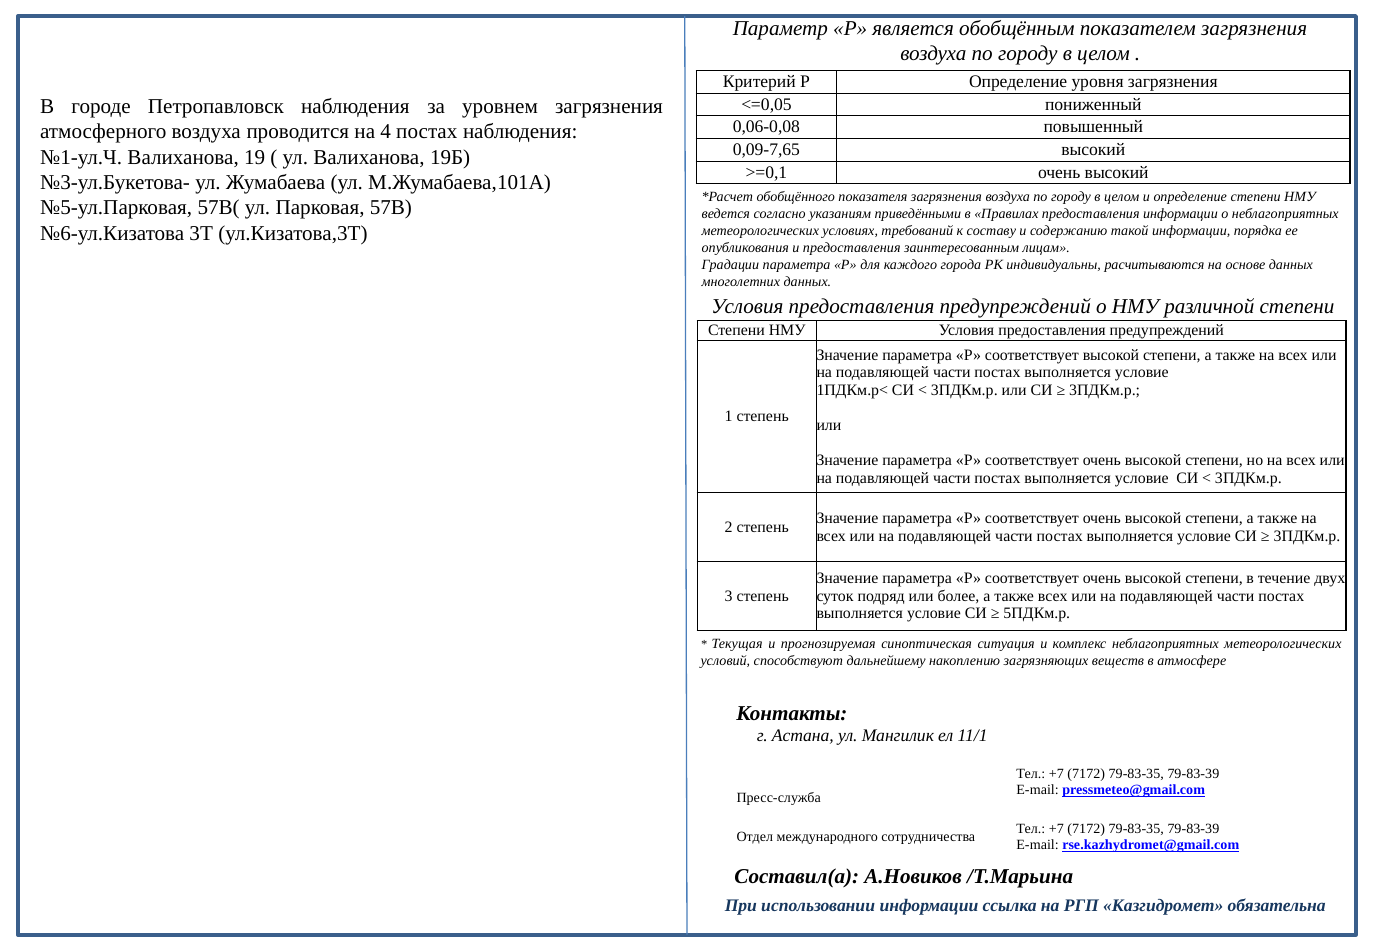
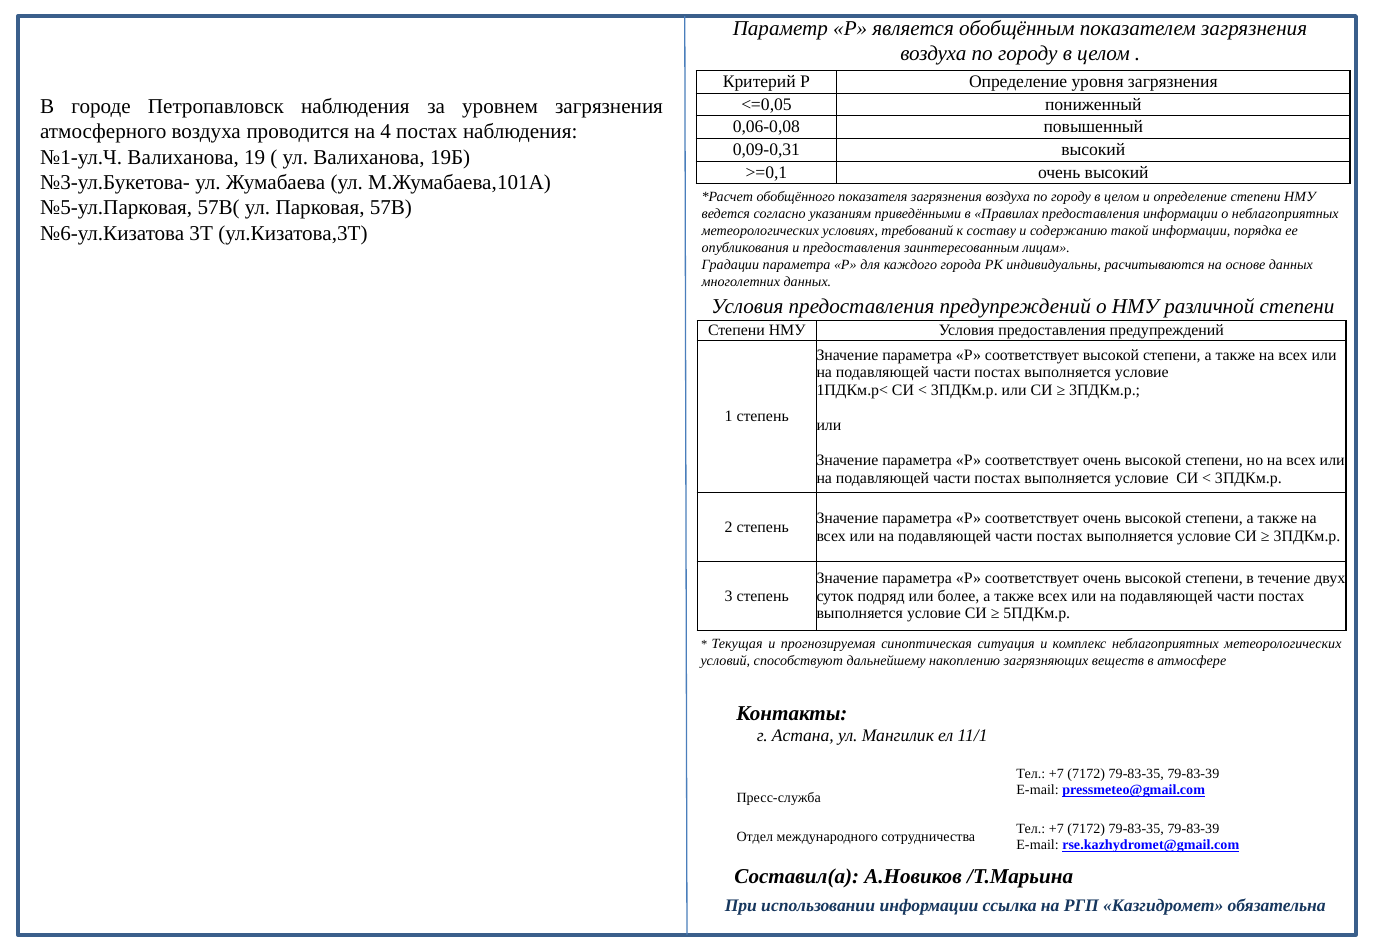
0,09-7,65: 0,09-7,65 -> 0,09-0,31 (766, 150)
